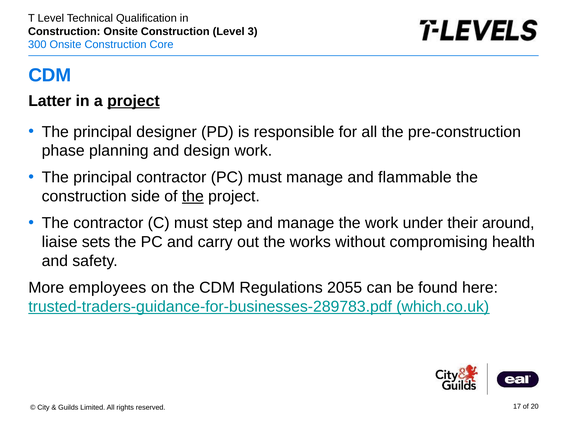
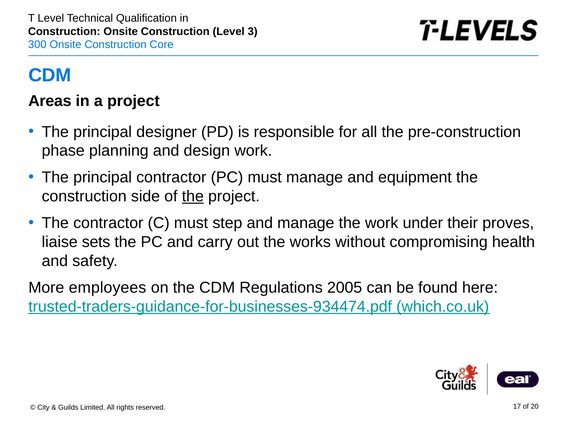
Latter: Latter -> Areas (50, 101)
project underline: present -> none (133, 101)
flammable: flammable -> equipment (415, 178)
around: around -> proves (508, 223)
2055: 2055 -> 2005 (345, 288)
trusted-traders-guidance-for-businesses-289783.pdf: trusted-traders-guidance-for-businesses-289783.pdf -> trusted-traders-guidance-for-businesses-934474.pdf (210, 307)
